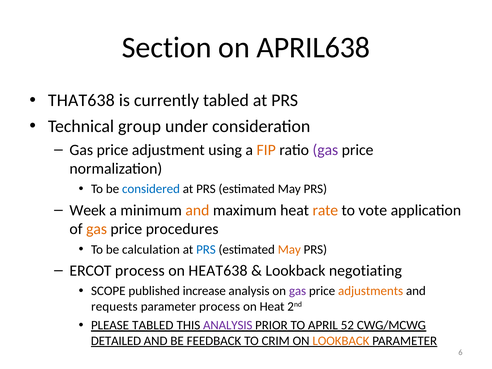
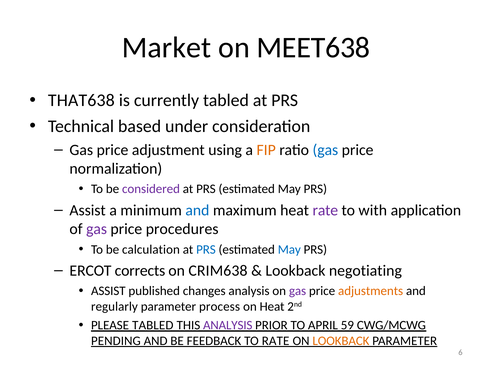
Section: Section -> Market (167, 48)
APRIL638: APRIL638 -> MEET638 (313, 48)
group: group -> based (140, 126)
gas colour: purple -> blue (325, 150)
considered colour: blue -> purple (151, 189)
Week: Week -> Assist (88, 210)
and colour: orange -> blue (197, 210)
rate colour: orange -> purple (325, 210)
vote: vote -> with (373, 210)
gas colour: orange -> purple (97, 229)
May colour: orange -> blue (289, 249)
ERCOT process: process -> corrects (140, 271)
HEAT638: HEAT638 -> CRIM638 (218, 271)
SCOPE: SCOPE -> ASSIST (108, 291)
increase: increase -> changes (204, 291)
requests: requests -> regularly (114, 307)
52: 52 -> 59 (347, 325)
DETAILED: DETAILED -> PENDING (116, 341)
TO CRIM: CRIM -> RATE (276, 341)
